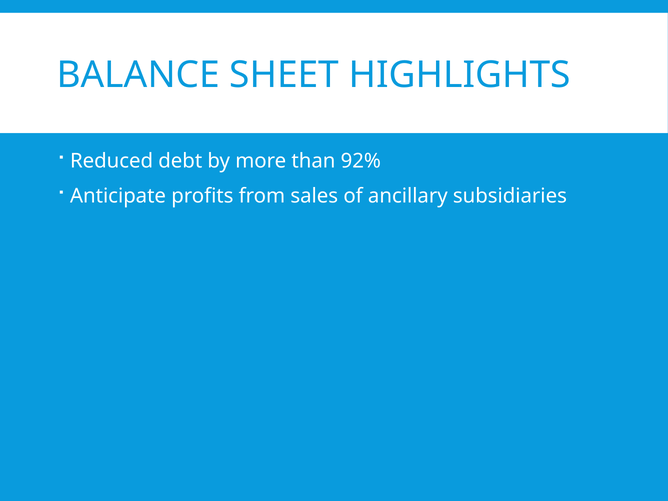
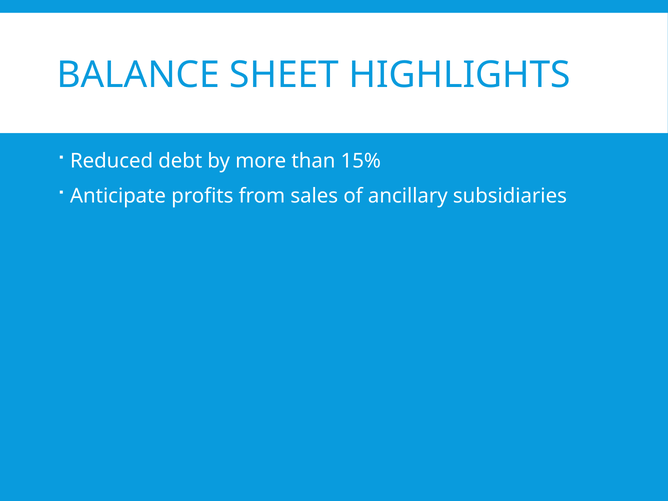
92%: 92% -> 15% (361, 161)
